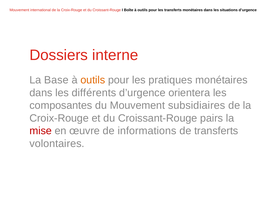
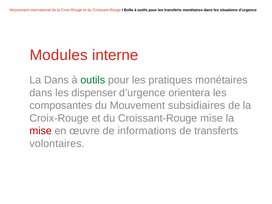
Dossiers: Dossiers -> Modules (59, 55)
La Base: Base -> Dans (56, 80)
outils colour: orange -> green (93, 80)
différents: différents -> dispenser (94, 93)
Croissant-Rouge pairs: pairs -> mise (212, 118)
